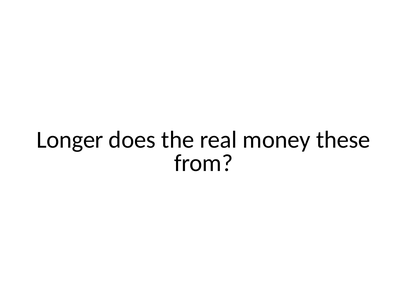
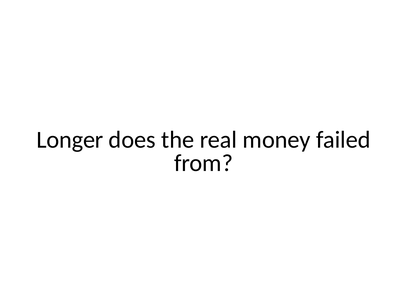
these: these -> failed (343, 140)
